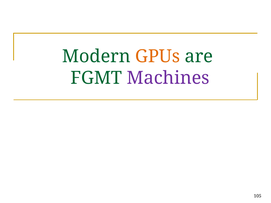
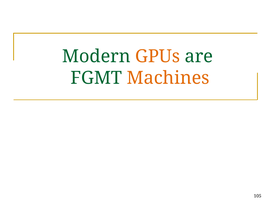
Machines colour: purple -> orange (168, 78)
